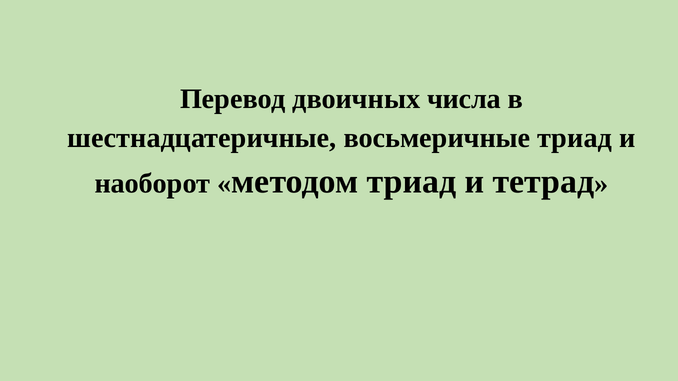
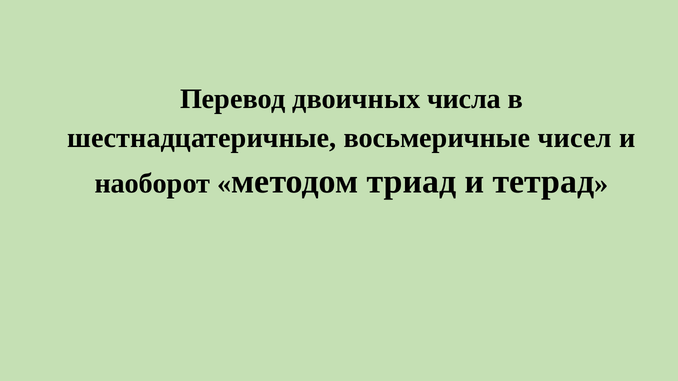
восьмеричные триад: триад -> чисел (575, 138)
